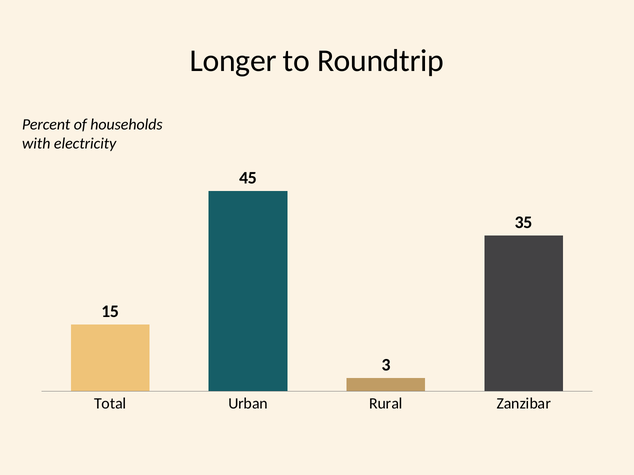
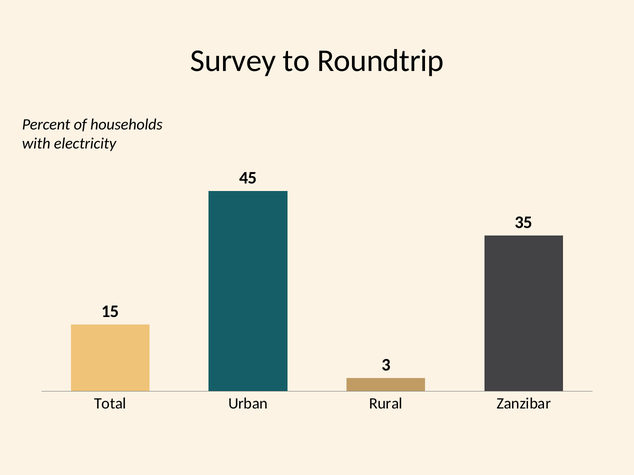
Longer: Longer -> Survey (233, 61)
